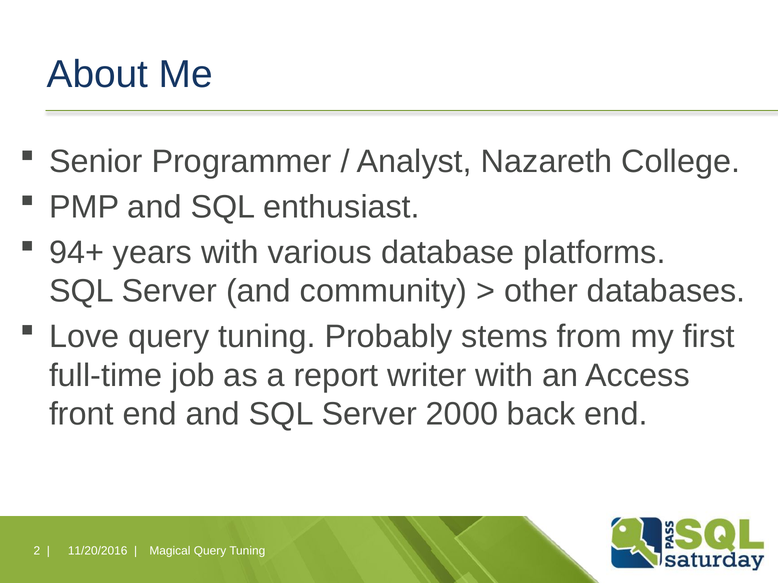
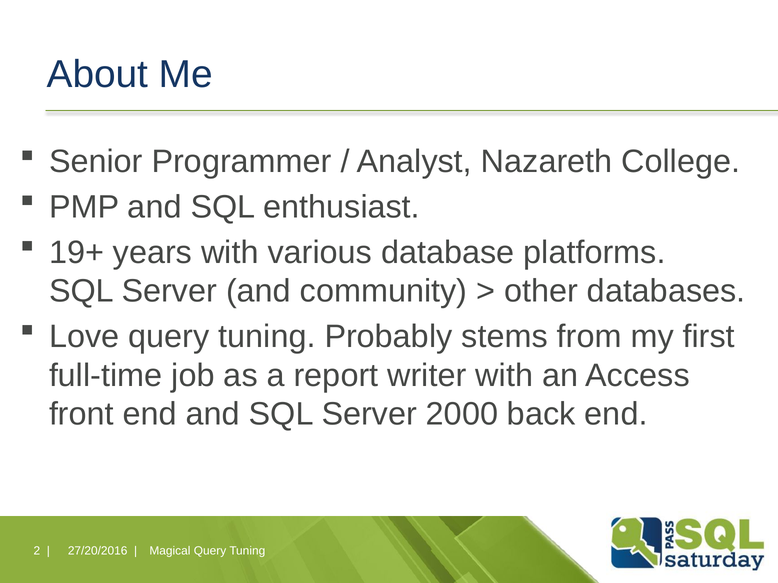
94+: 94+ -> 19+ (76, 253)
11/20/2016: 11/20/2016 -> 27/20/2016 (98, 551)
